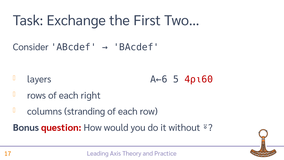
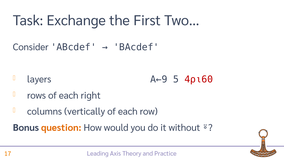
A←6: A←6 -> A←9 (159, 79)
stranding: stranding -> vertically (85, 111)
question colour: red -> orange (61, 128)
